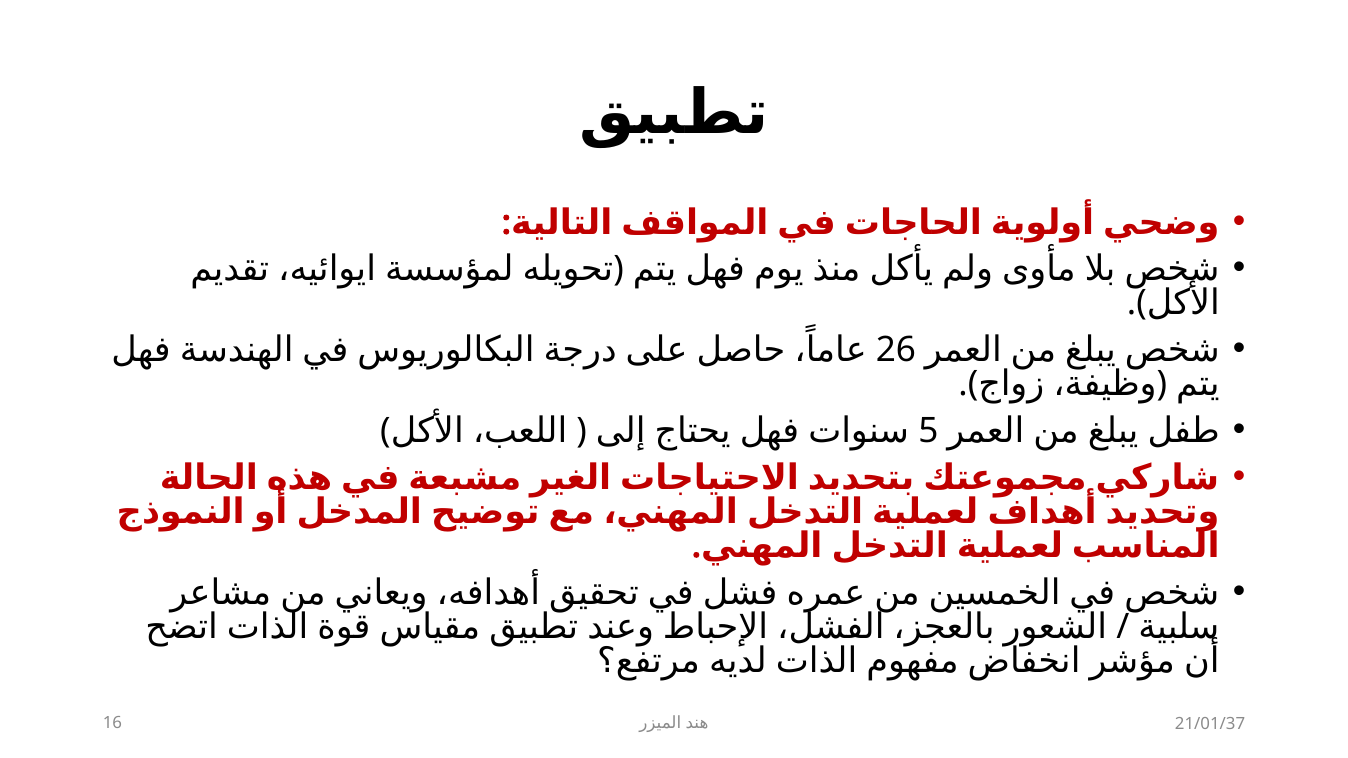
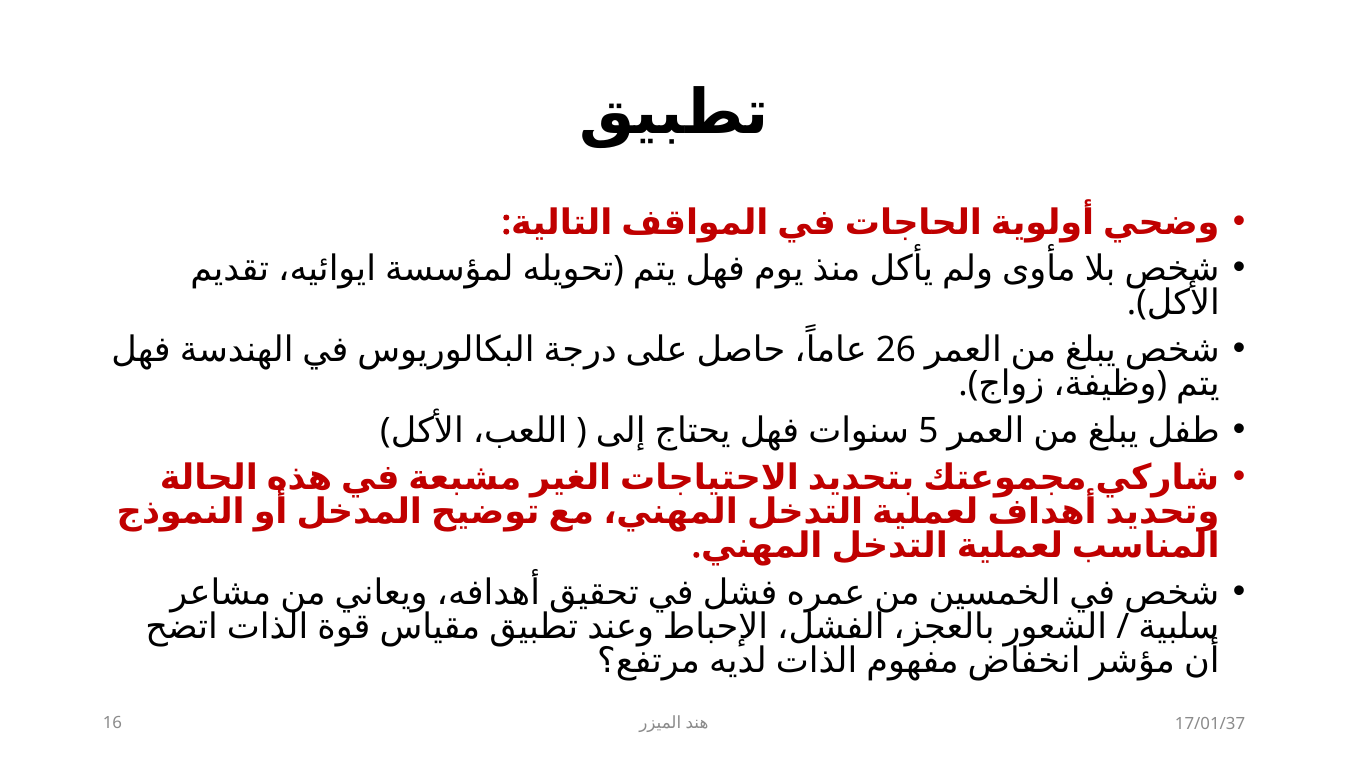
21/01/37: 21/01/37 -> 17/01/37 (1210, 724)
